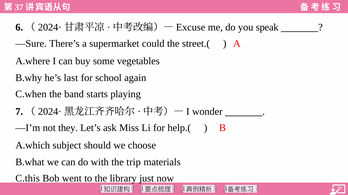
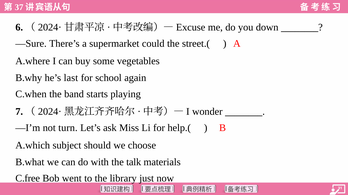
speak: speak -> down (267, 27)
they: they -> turn (68, 128)
trip: trip -> talk (134, 163)
C.this: C.this -> C.free (28, 179)
